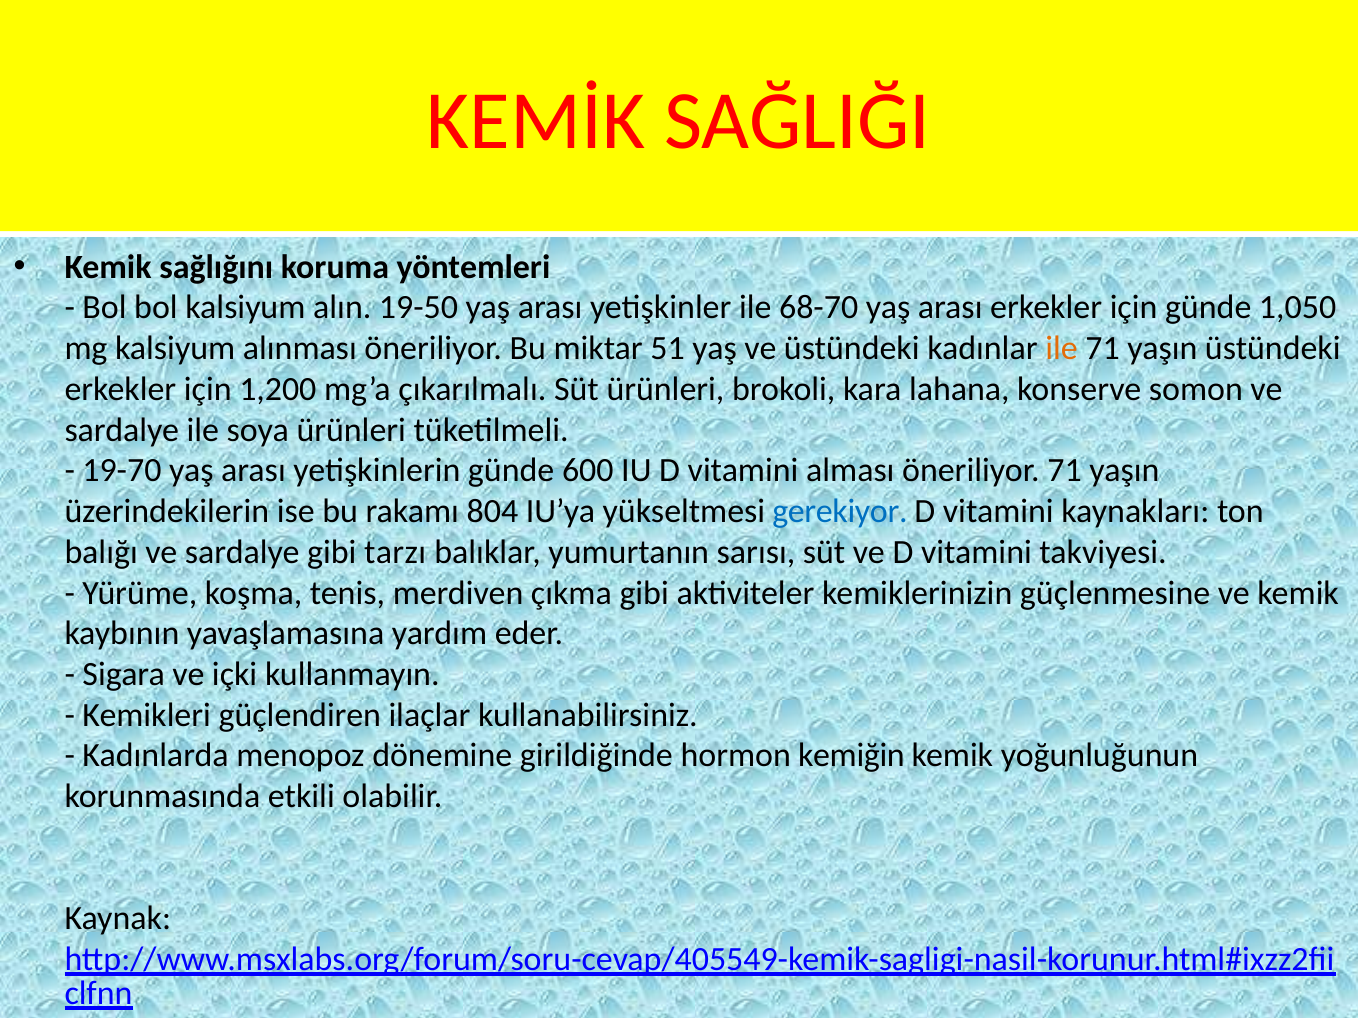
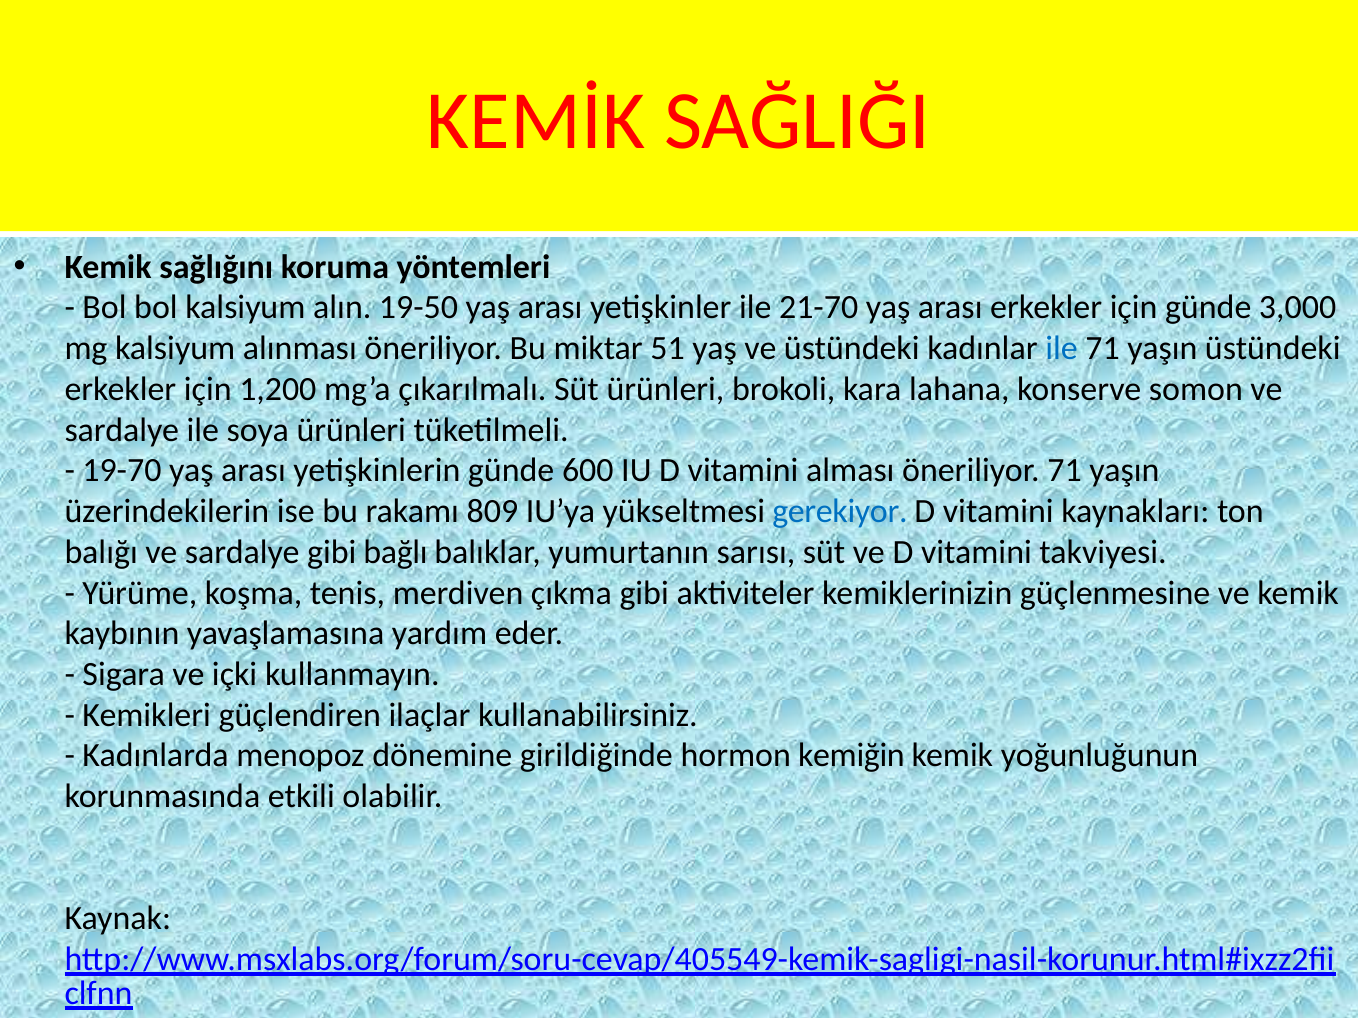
68-70: 68-70 -> 21-70 (819, 308)
1,050: 1,050 -> 3,000 (1298, 308)
ile colour: orange -> blue (1062, 349)
804: 804 -> 809 (492, 512)
tarzı: tarzı -> bağlı (396, 552)
